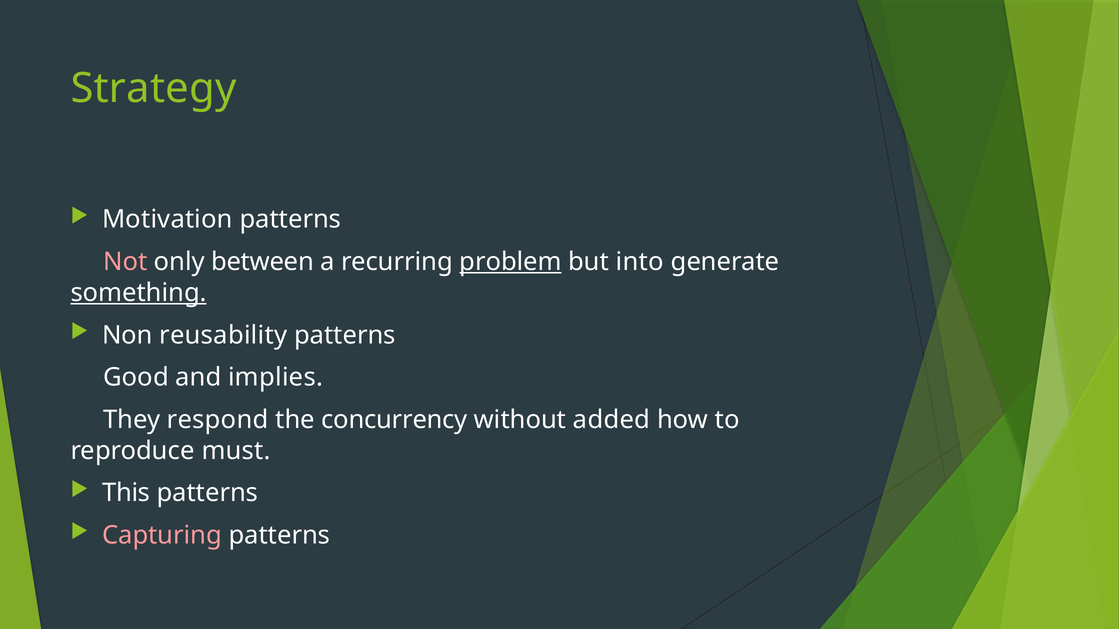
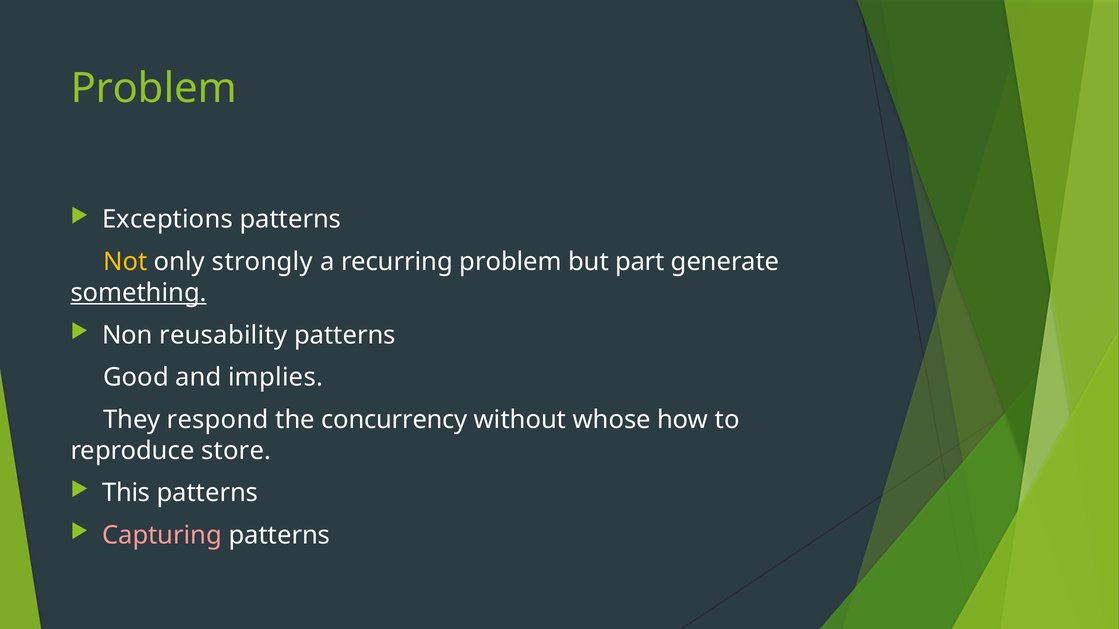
Strategy: Strategy -> Problem (154, 88)
Motivation: Motivation -> Exceptions (167, 220)
Not colour: pink -> yellow (125, 262)
between: between -> strongly (262, 262)
problem underline: present -> none (511, 262)
into: into -> part (640, 262)
added: added -> whose (612, 420)
must: must -> store (236, 451)
